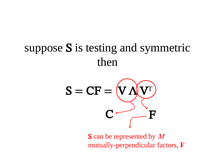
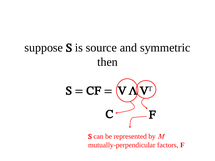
testing: testing -> source (101, 48)
